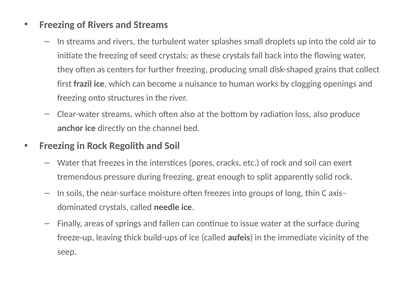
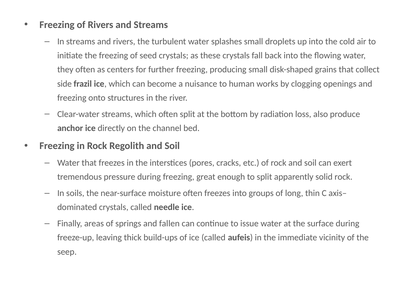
first: first -> side (64, 84)
often also: also -> split (188, 114)
